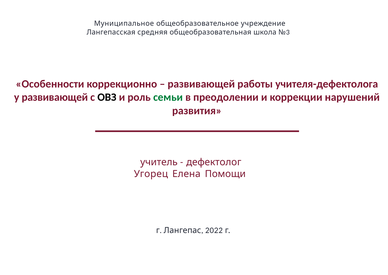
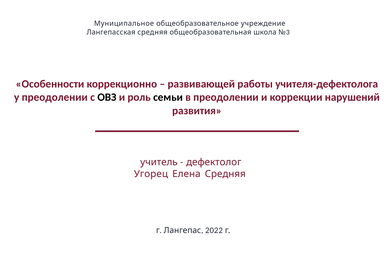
у развивающей: развивающей -> преодолении (55, 97)
семьи colour: green -> black (168, 97)
Елена Помощи: Помощи -> Средняя (225, 173)
